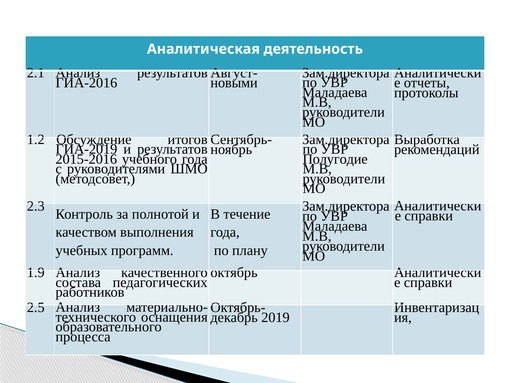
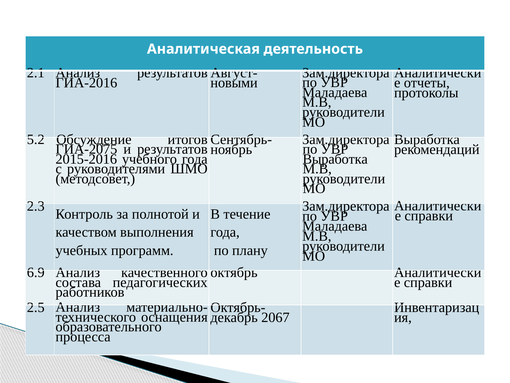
1.2: 1.2 -> 5.2 (36, 139)
ГИА-2019: ГИА-2019 -> ГИА-2075 (86, 149)
Полугодие: Полугодие -> Выработка (335, 159)
1.9: 1.9 -> 6.9 (36, 272)
2019: 2019 -> 2067 (275, 317)
